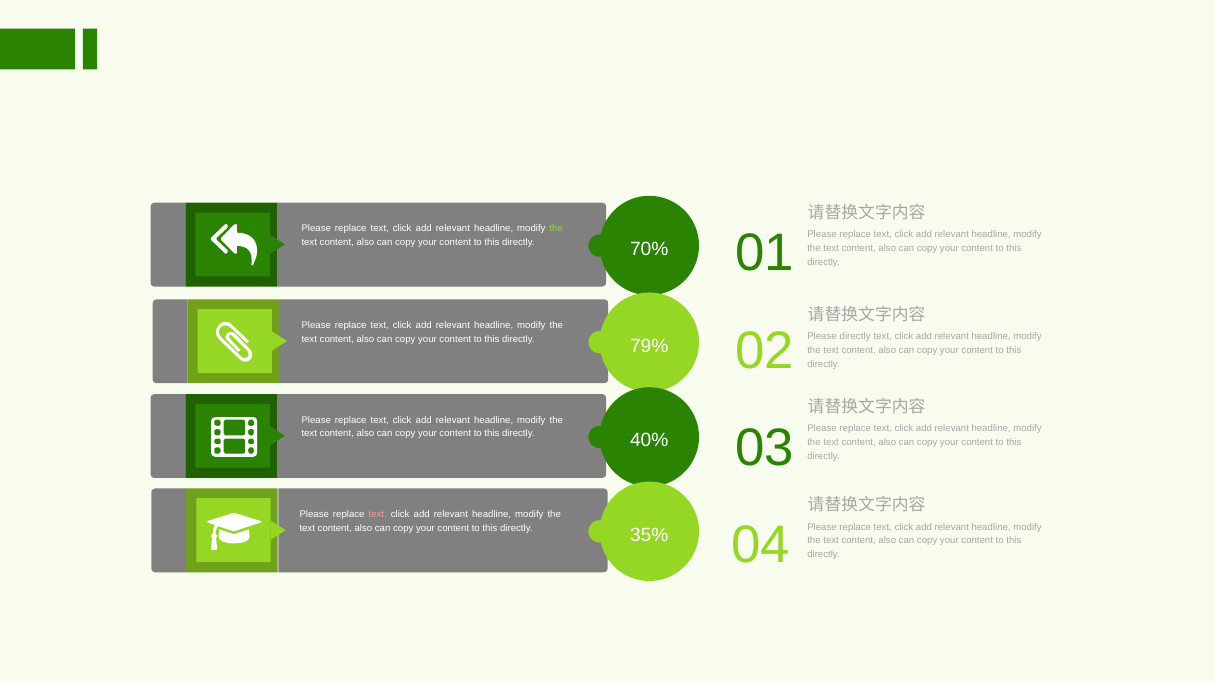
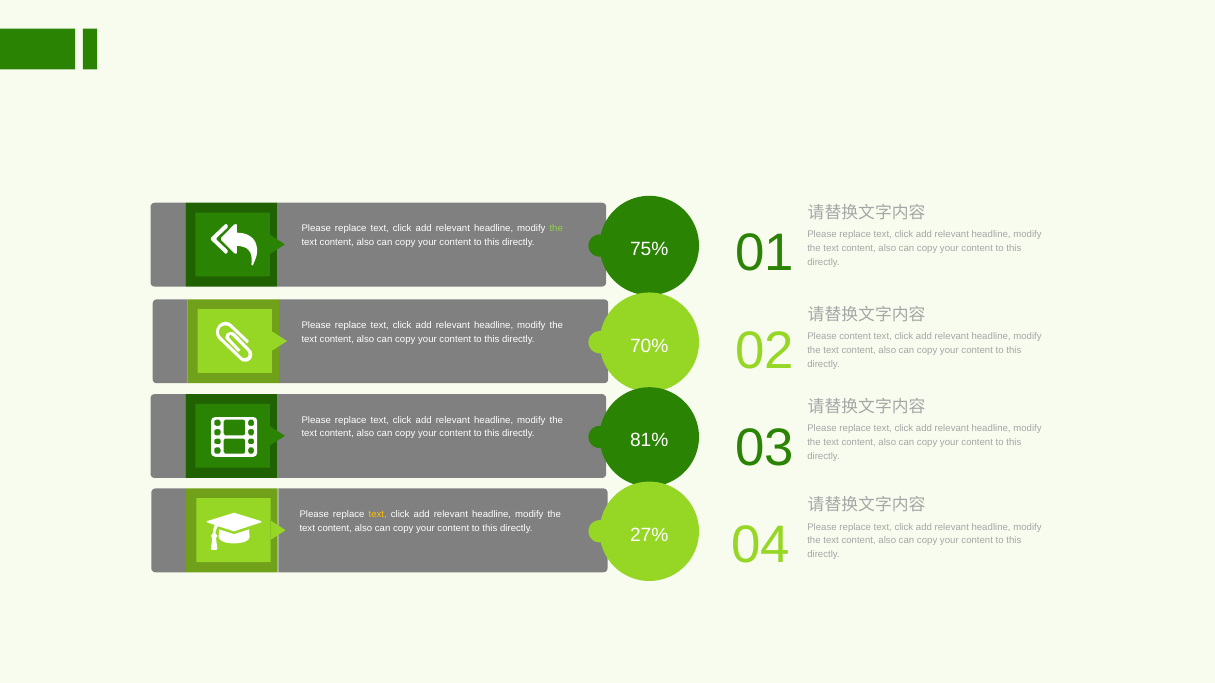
70%: 70% -> 75% (649, 249)
Please directly: directly -> content (855, 337)
79%: 79% -> 70% (649, 346)
40%: 40% -> 81% (649, 441)
text colour: pink -> yellow (378, 515)
35%: 35% -> 27% (649, 535)
